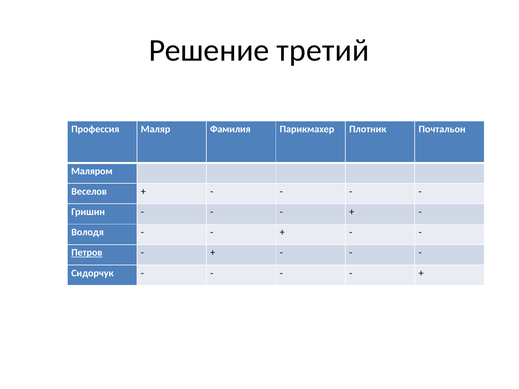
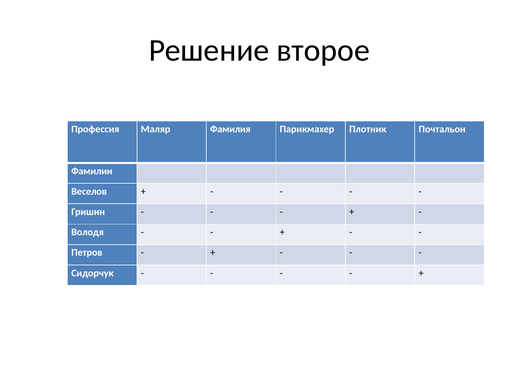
третий: третий -> второе (323, 50)
Маляром: Маляром -> Фамилии (92, 171)
Петров underline: present -> none (87, 253)
